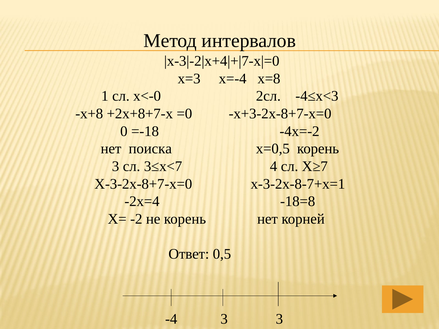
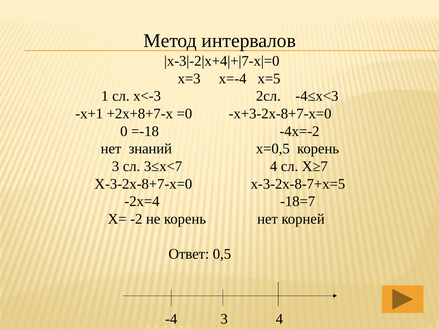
x=8: x=8 -> x=5 (269, 79)
x<-0: x<-0 -> x<-3 (147, 96)
x+8: x+8 -> x+1 (89, 114)
поиска: поиска -> знаний (150, 149)
x-3-2x-8-7+x=1: x-3-2x-8-7+x=1 -> x-3-2x-8-7+x=5 (298, 184)
-18=8: -18=8 -> -18=7 (298, 202)
3 3: 3 -> 4 (279, 319)
